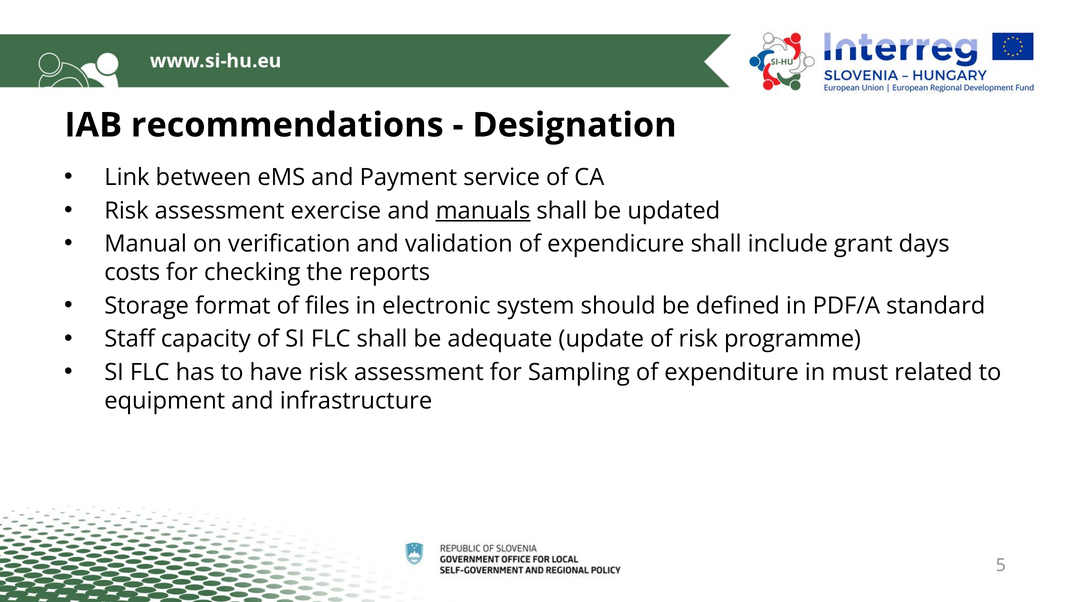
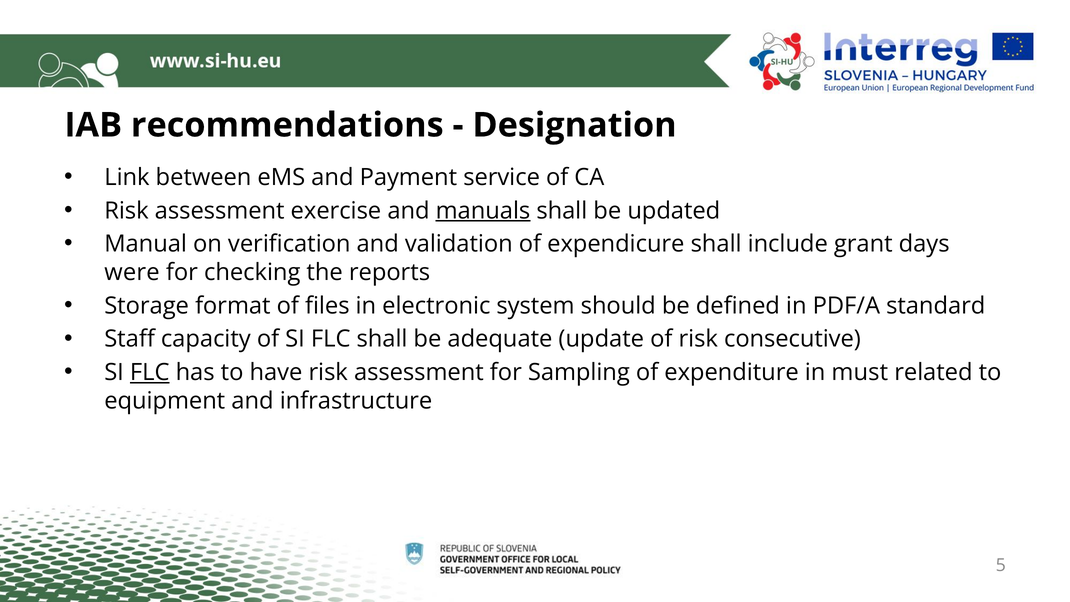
costs: costs -> were (132, 272)
programme: programme -> consecutive (792, 339)
FLC underline: none -> present (150, 372)
